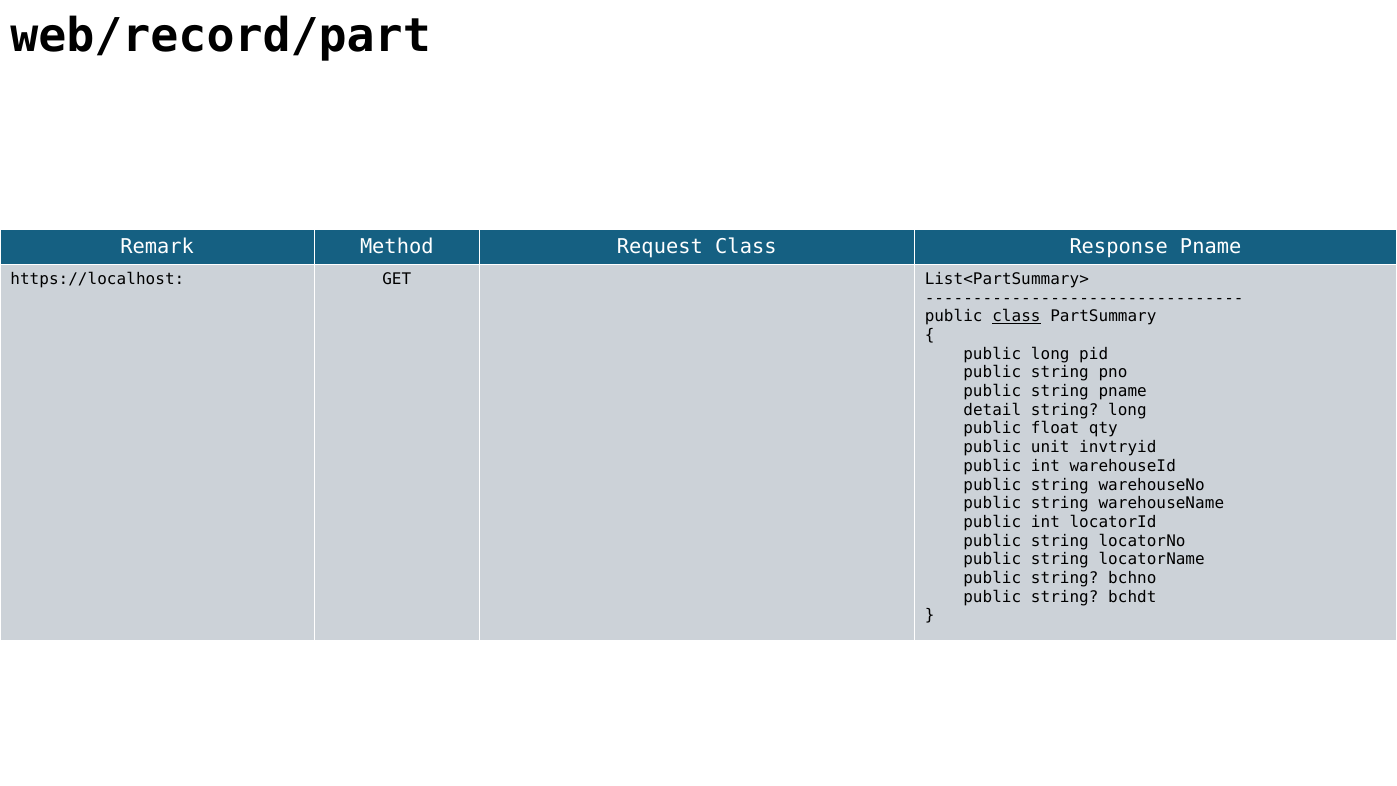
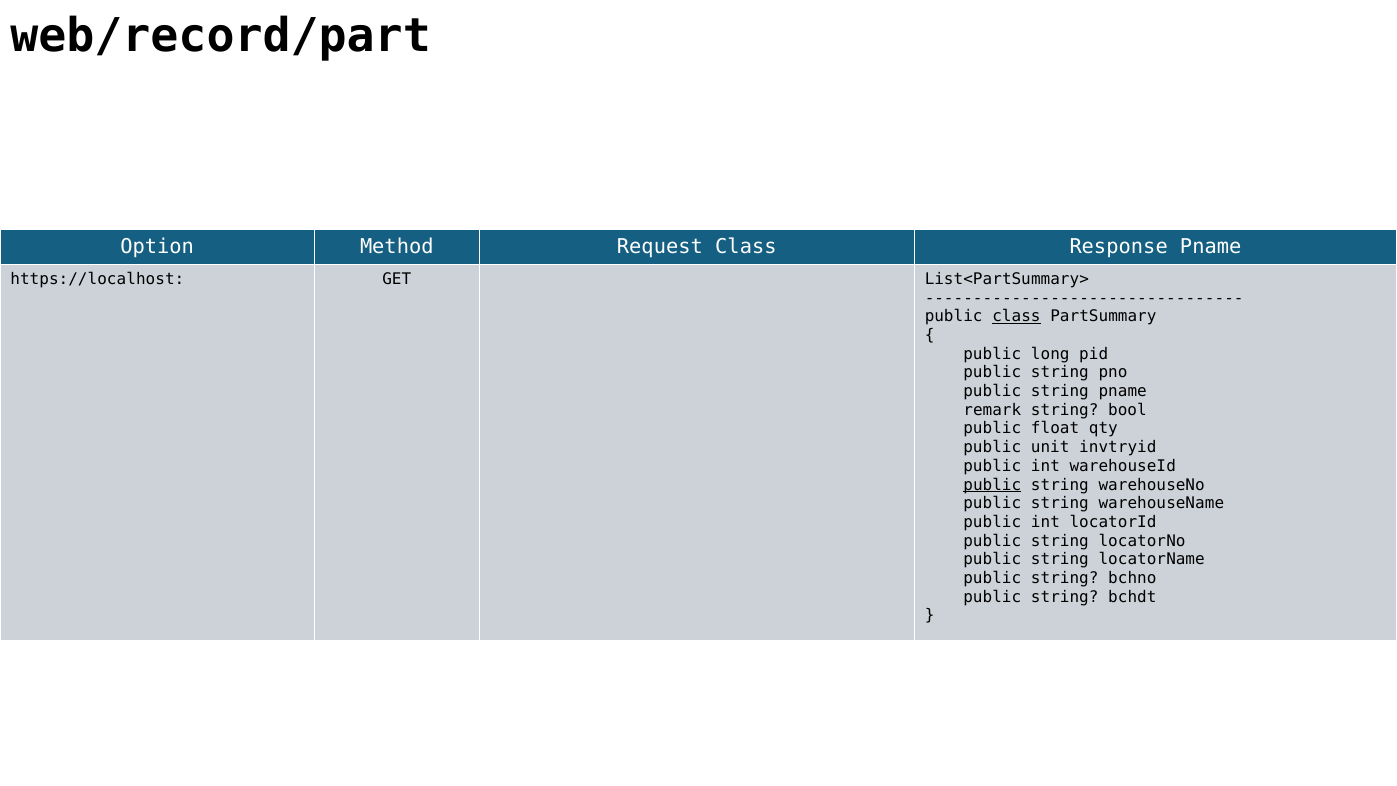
Remark: Remark -> Option (157, 247)
detail: detail -> remark (992, 410)
string long: long -> bool (1127, 410)
public underline: none -> present (992, 485)
